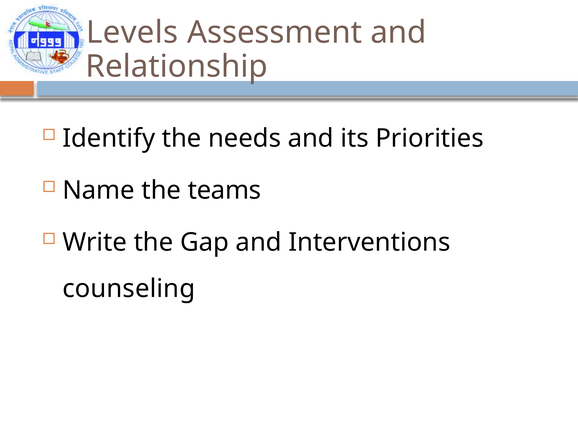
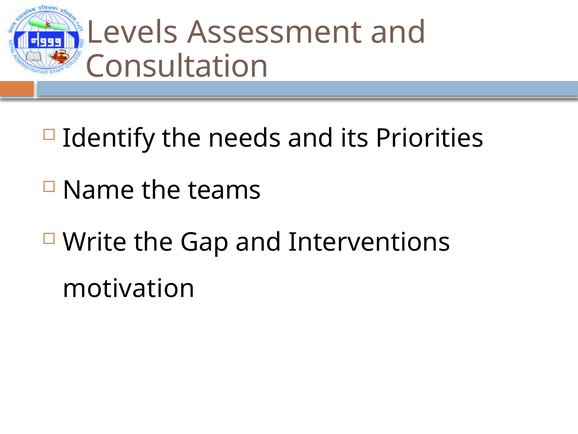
Relationship: Relationship -> Consultation (177, 66)
counseling: counseling -> motivation (129, 288)
